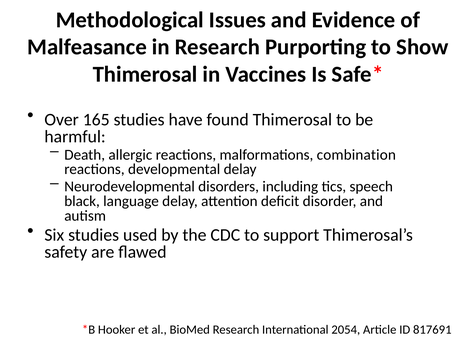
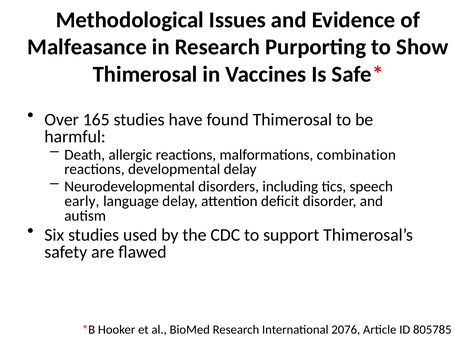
black: black -> early (82, 201)
2054: 2054 -> 2076 (346, 330)
817691: 817691 -> 805785 (432, 330)
